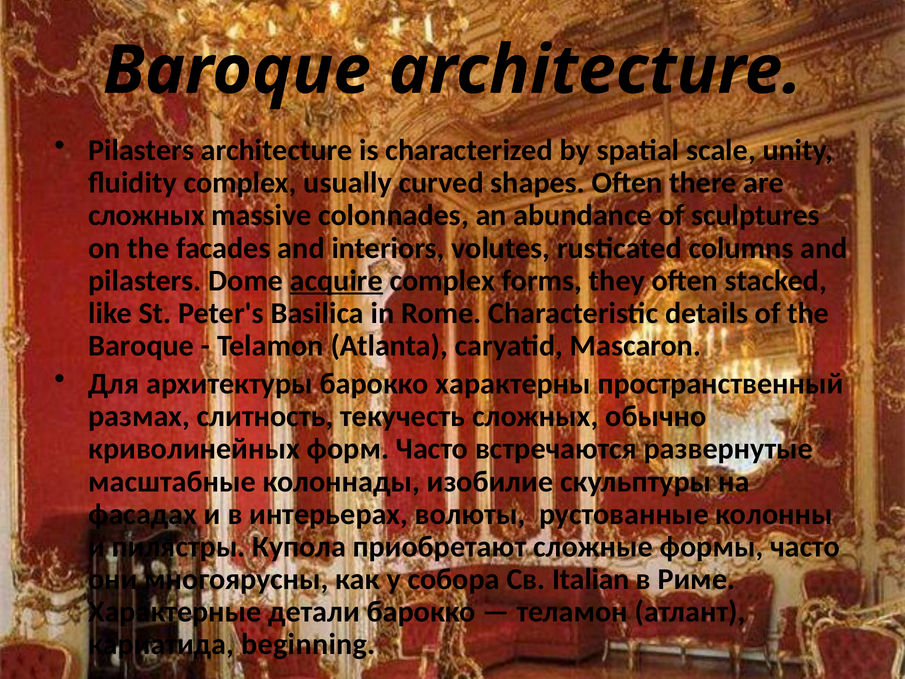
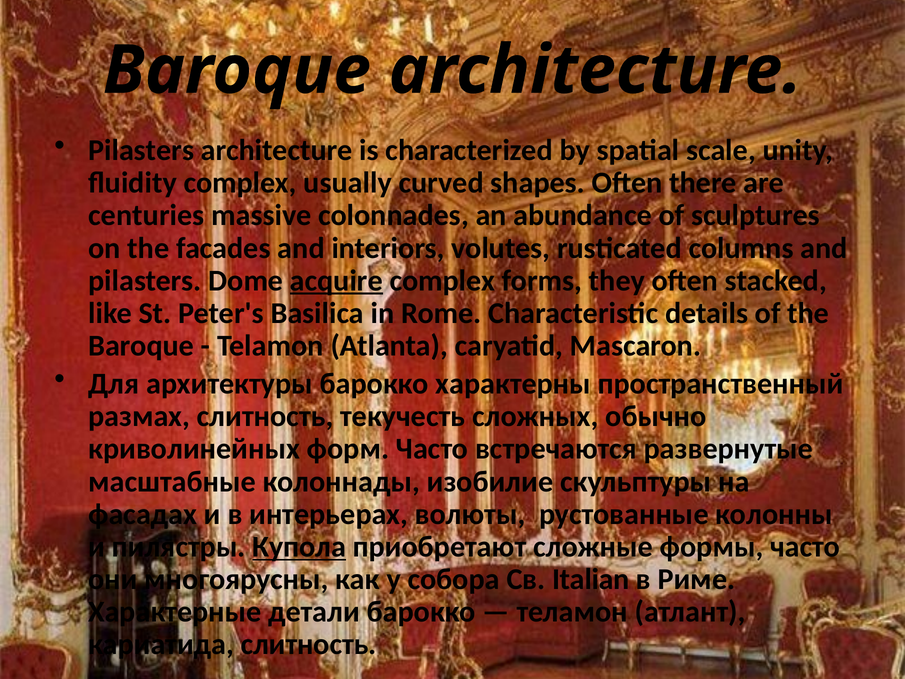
сложных: сложных -> centuries (146, 215)
Купола underline: none -> present (299, 547)
кариатида beginning: beginning -> слитность (309, 644)
